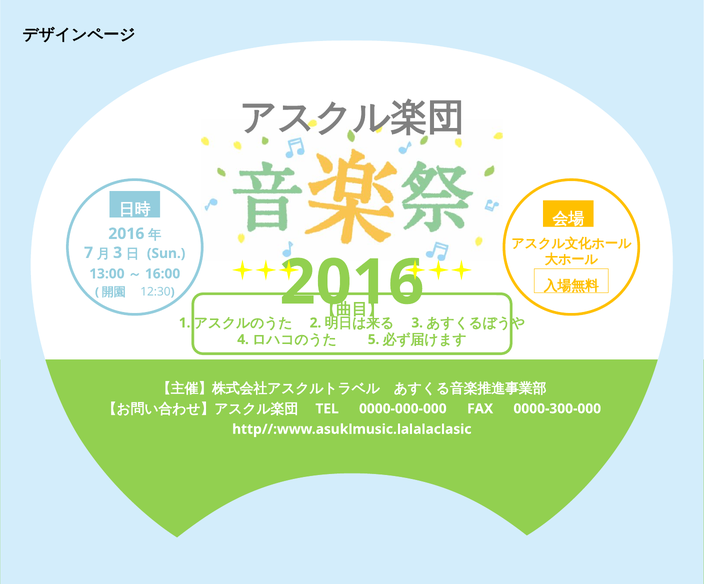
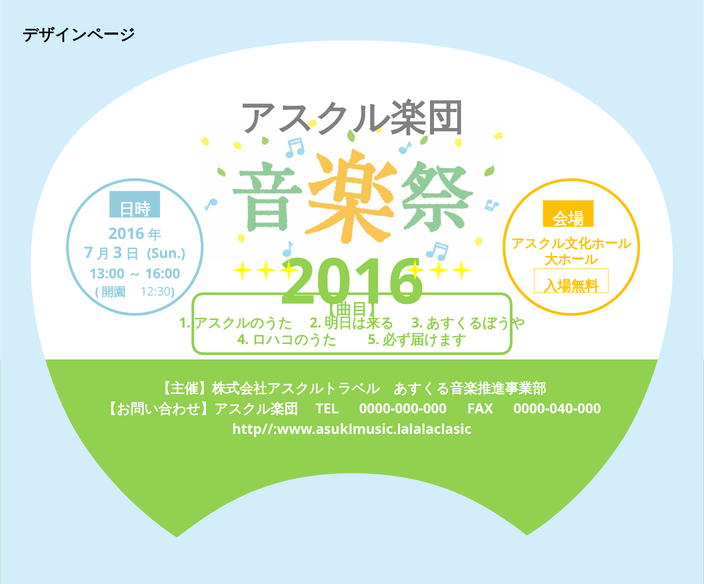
0000-300-000: 0000-300-000 -> 0000-040-000 (557, 409)
